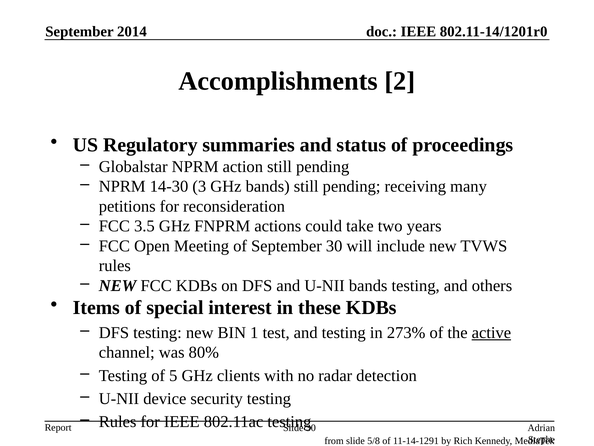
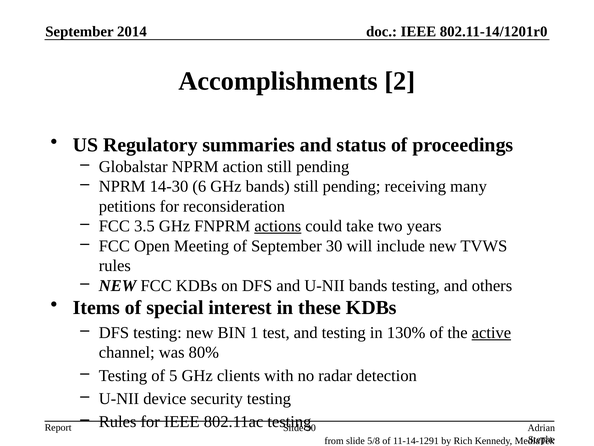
3: 3 -> 6 (199, 186)
actions underline: none -> present (278, 226)
273%: 273% -> 130% (406, 332)
